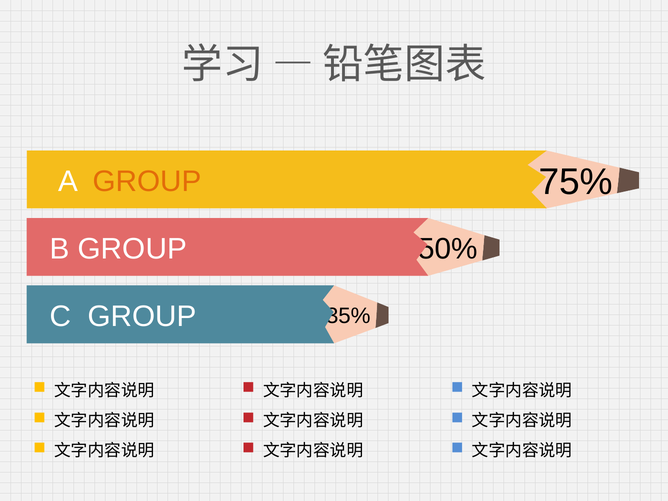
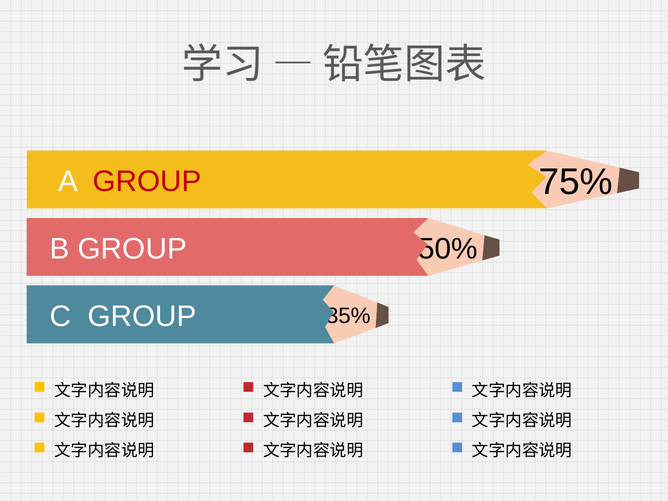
GROUP colour: orange -> red (147, 181)
